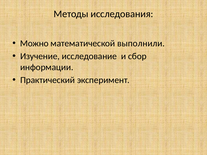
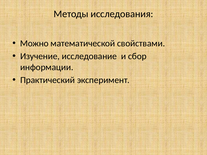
выполнили: выполнили -> свойствами (141, 43)
